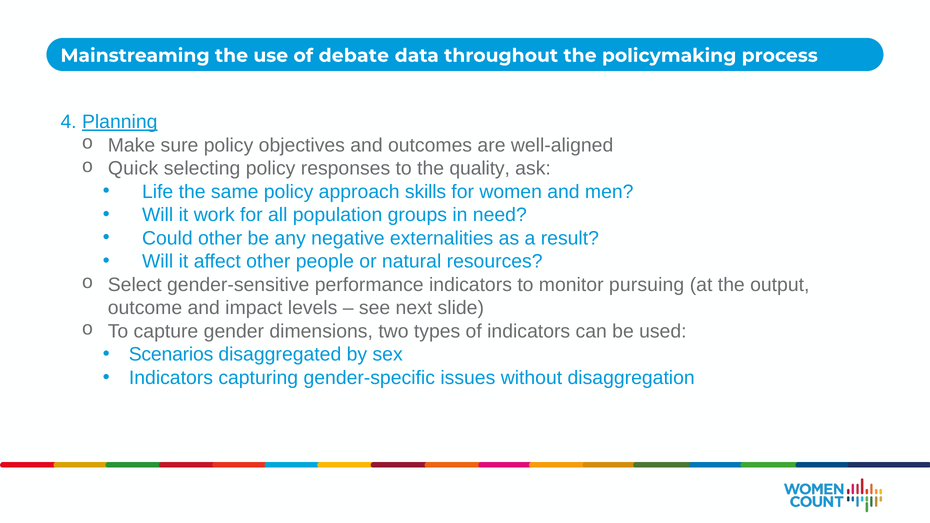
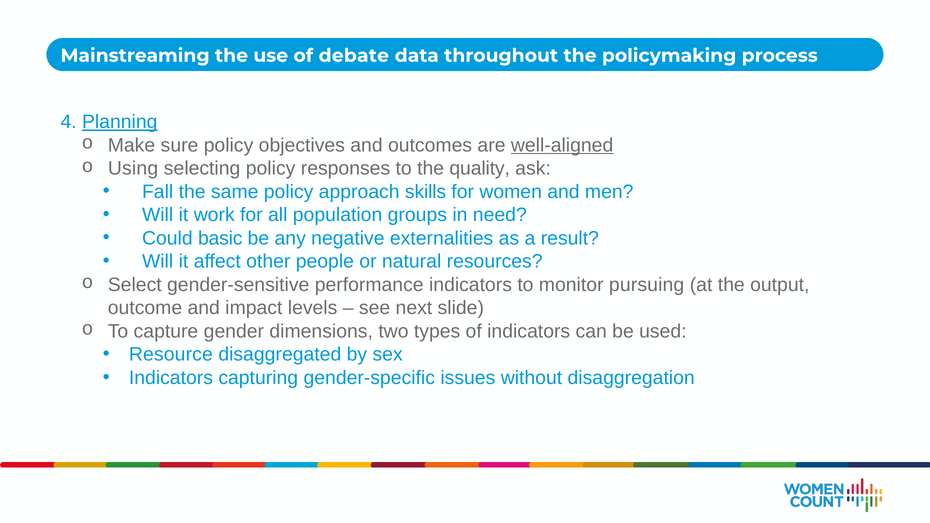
well-aligned underline: none -> present (562, 145)
Quick: Quick -> Using (133, 168)
Life: Life -> Fall (158, 192)
Could other: other -> basic (220, 238)
Scenarios: Scenarios -> Resource (171, 355)
